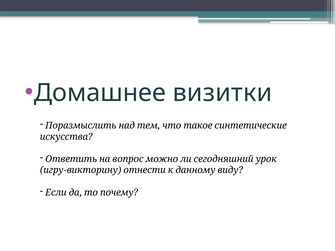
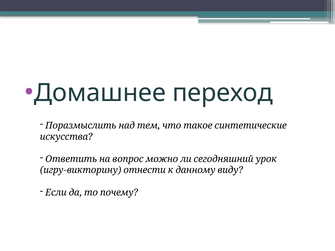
визитки: визитки -> переход (223, 93)
